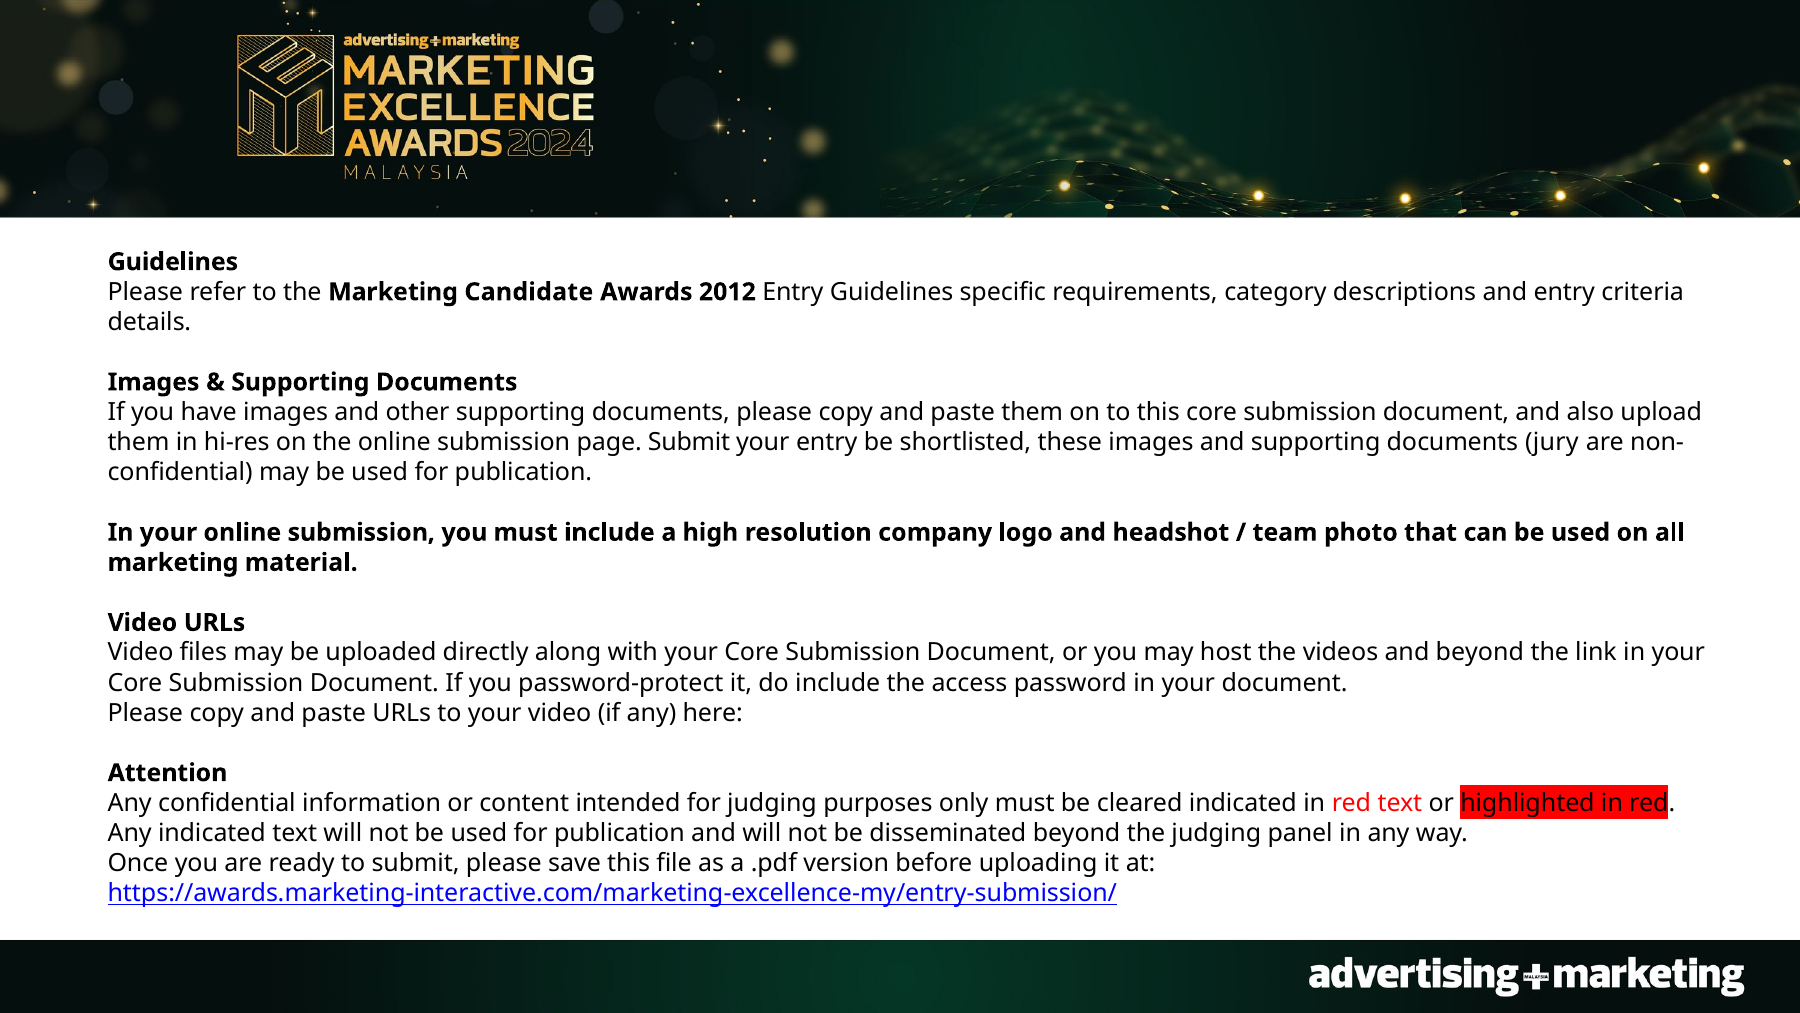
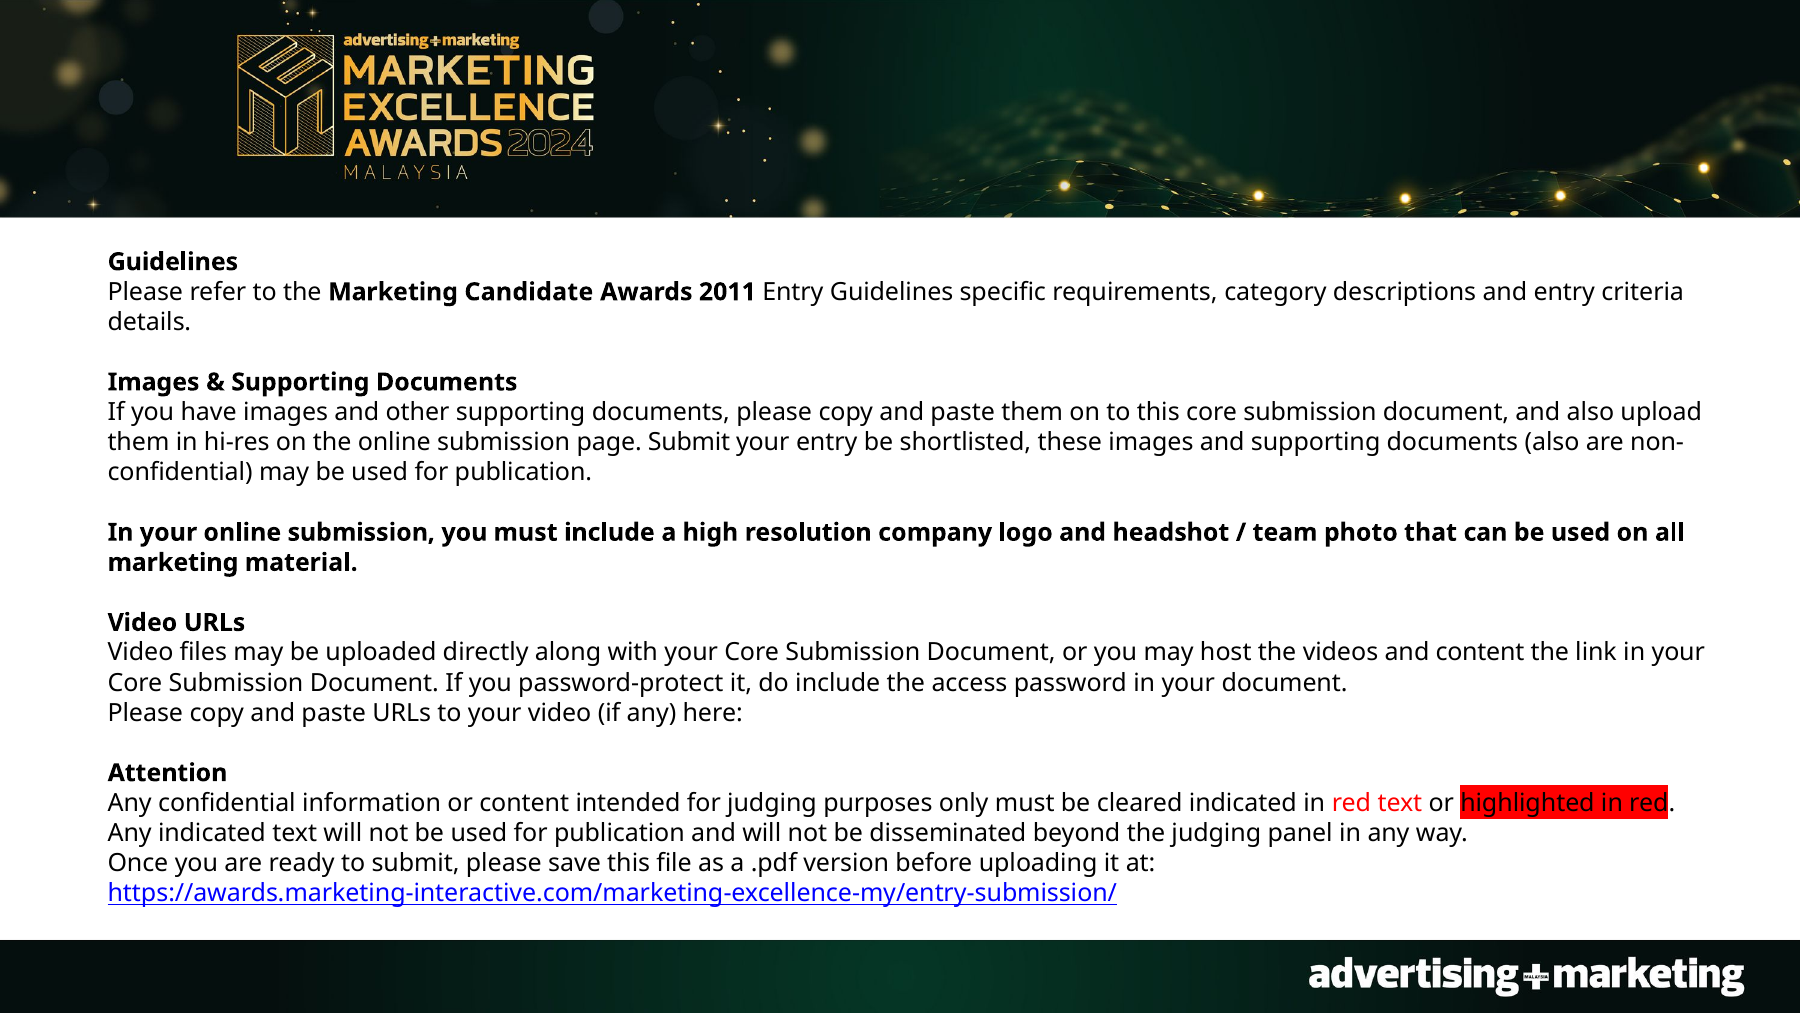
2012: 2012 -> 2011 (727, 292)
documents jury: jury -> also (1552, 442)
and beyond: beyond -> content (1480, 652)
